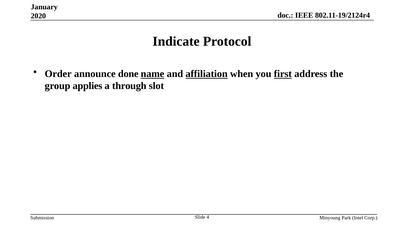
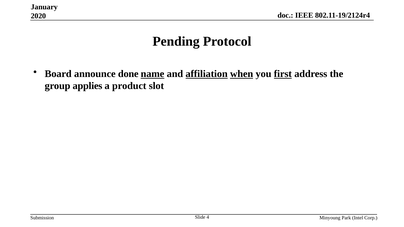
Indicate: Indicate -> Pending (176, 41)
Order: Order -> Board (58, 74)
when underline: none -> present (242, 74)
through: through -> product (129, 86)
